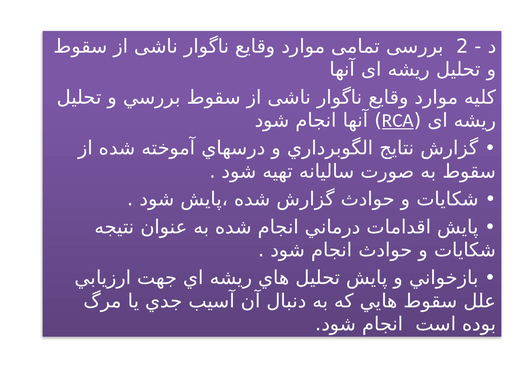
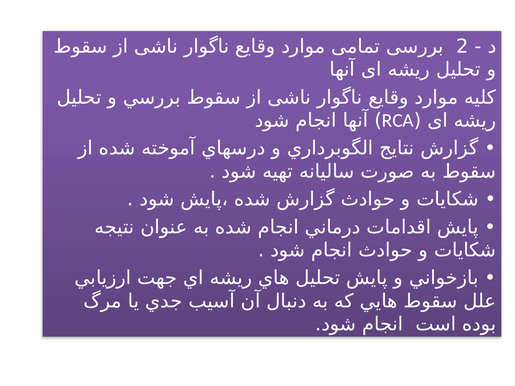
RCA underline: present -> none (398, 121)
